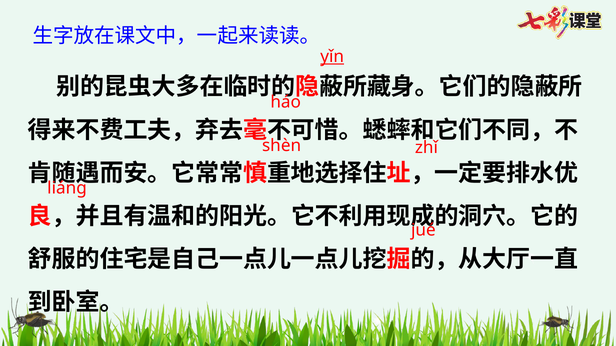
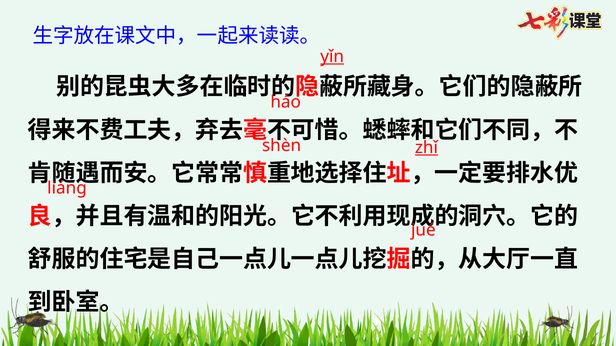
zhǐ underline: none -> present (426, 148)
